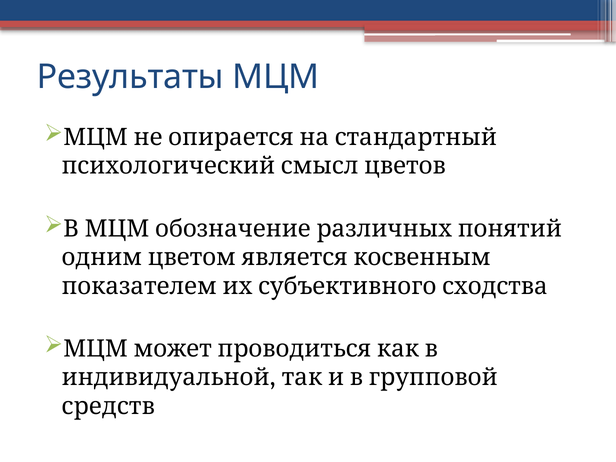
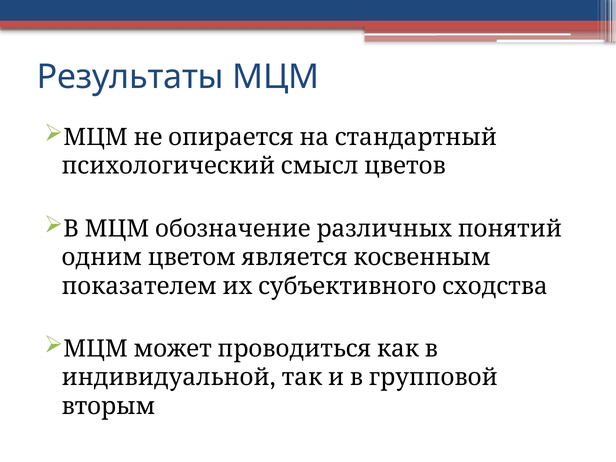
средств: средств -> вторым (108, 406)
